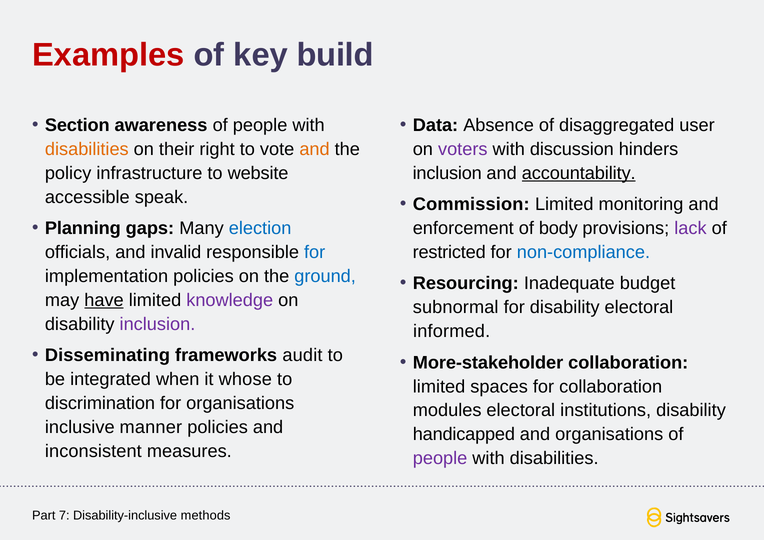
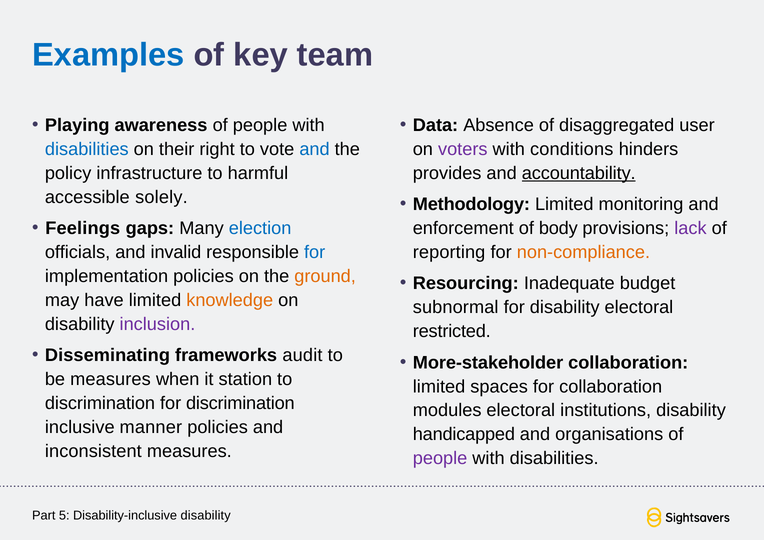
Examples colour: red -> blue (108, 55)
build: build -> team (335, 55)
Section: Section -> Playing (77, 125)
disabilities colour: orange -> blue (87, 149)
and colour: orange -> blue (315, 149)
discussion: discussion -> conditions (572, 149)
website: website -> harmful (258, 173)
inclusion: inclusion -> provides (447, 173)
speak: speak -> solely (161, 197)
Commission: Commission -> Methodology (471, 204)
Planning: Planning -> Feelings (83, 228)
restricted: restricted -> reporting (449, 252)
non-compliance colour: blue -> orange (583, 252)
ground colour: blue -> orange (325, 276)
have underline: present -> none (104, 300)
knowledge colour: purple -> orange (230, 300)
informed: informed -> restricted (452, 331)
be integrated: integrated -> measures (110, 379)
whose: whose -> station (245, 379)
for organisations: organisations -> discrimination (240, 403)
7: 7 -> 5 (64, 515)
Disability-inclusive methods: methods -> disability (206, 515)
